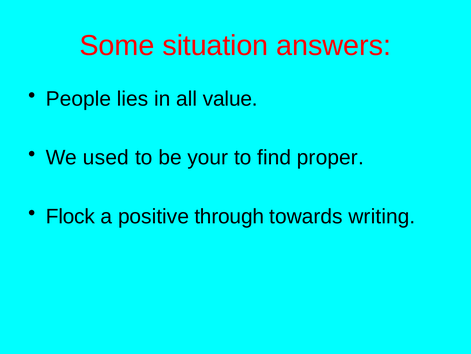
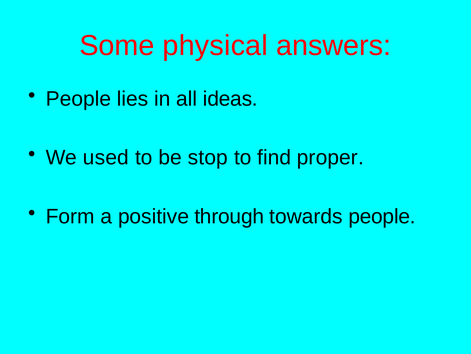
situation: situation -> physical (215, 46)
value: value -> ideas (230, 99)
your: your -> stop (208, 157)
Flock: Flock -> Form (70, 216)
towards writing: writing -> people (382, 216)
